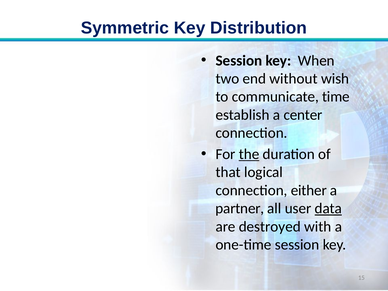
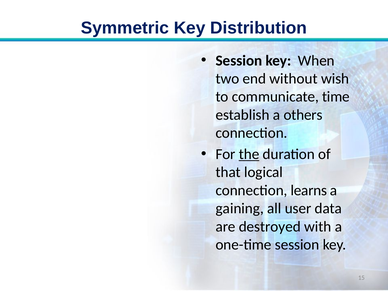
center: center -> others (303, 115)
either: either -> learns (309, 190)
partner: partner -> gaining (240, 208)
data underline: present -> none (328, 208)
